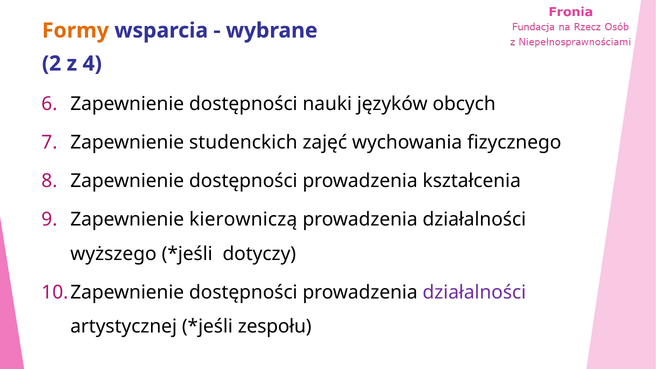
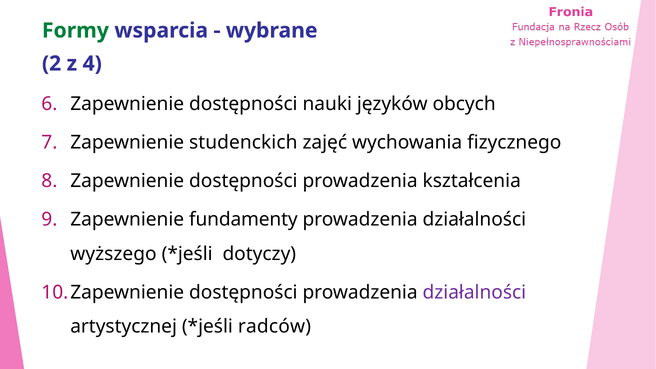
Formy colour: orange -> green (75, 31)
kierowniczą: kierowniczą -> fundamenty (243, 219)
zespołu: zespołu -> radców (275, 327)
